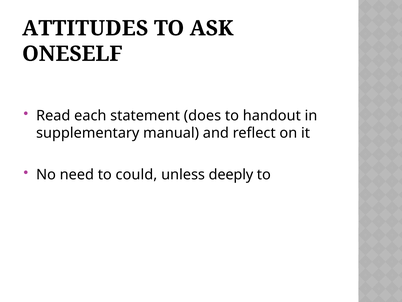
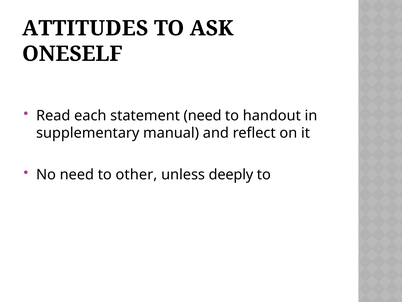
statement does: does -> need (203, 116)
could: could -> other (136, 174)
